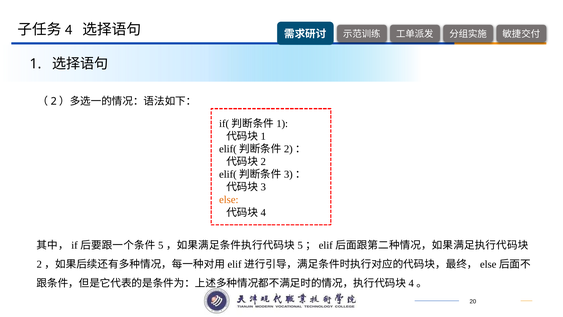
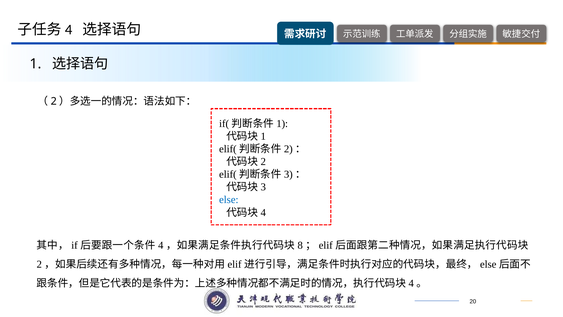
else colour: orange -> blue (229, 200)
5: 5 -> 4 (161, 245)
5: 5 -> 8 (300, 245)
